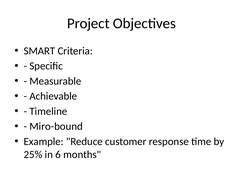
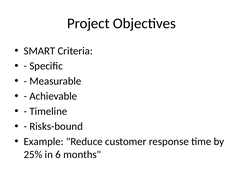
Miro-bound: Miro-bound -> Risks-bound (56, 127)
